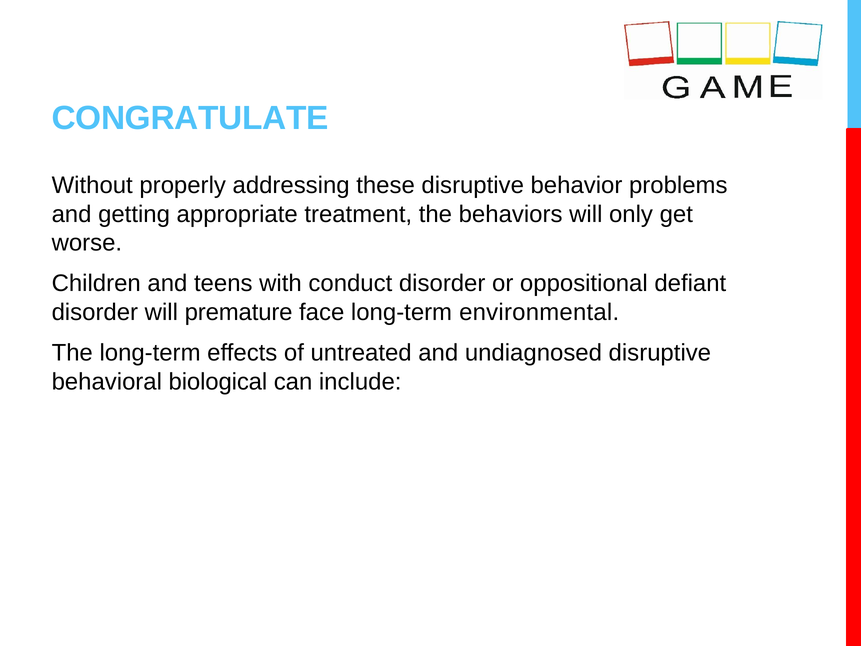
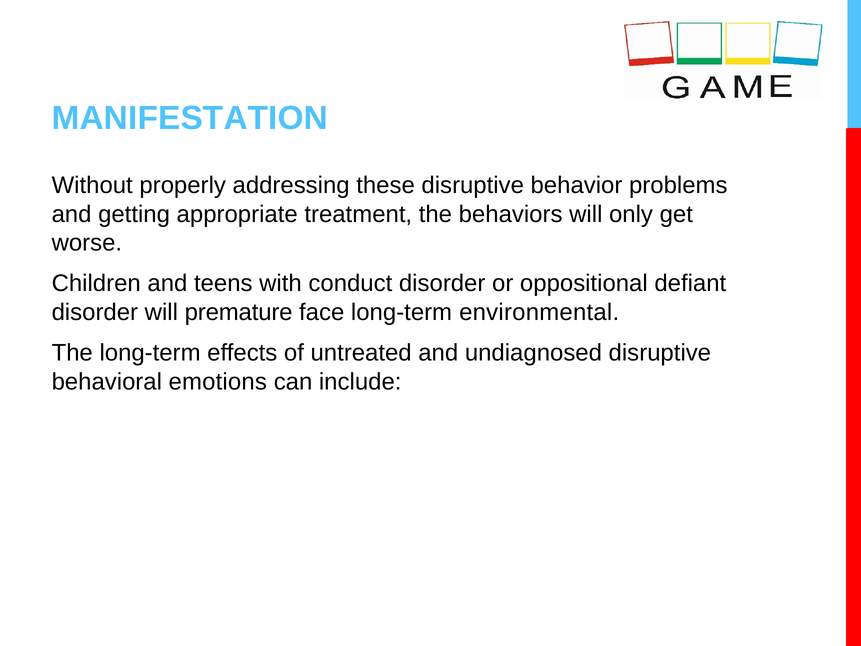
CONGRATULATE: CONGRATULATE -> MANIFESTATION (190, 118)
biological: biological -> emotions (218, 382)
